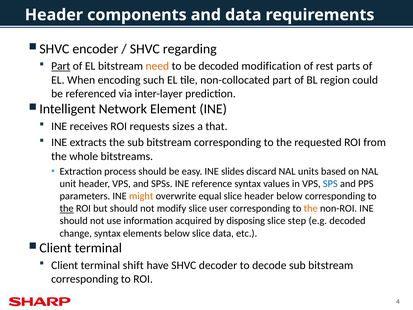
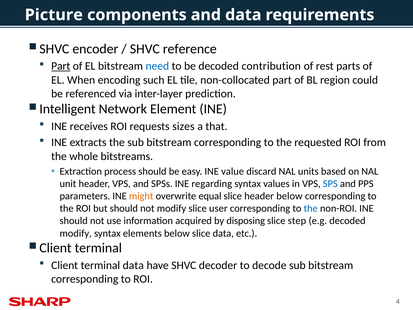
Header: Header -> Picture (54, 15)
regarding: regarding -> reference (190, 49)
need colour: orange -> blue (157, 66)
modification: modification -> contribution (271, 66)
slides: slides -> value (233, 171)
reference: reference -> regarding (212, 184)
the underline: present -> none (67, 208)
the colour: orange -> blue (311, 208)
change: change -> modify (76, 233)
terminal shift: shift -> data (133, 265)
